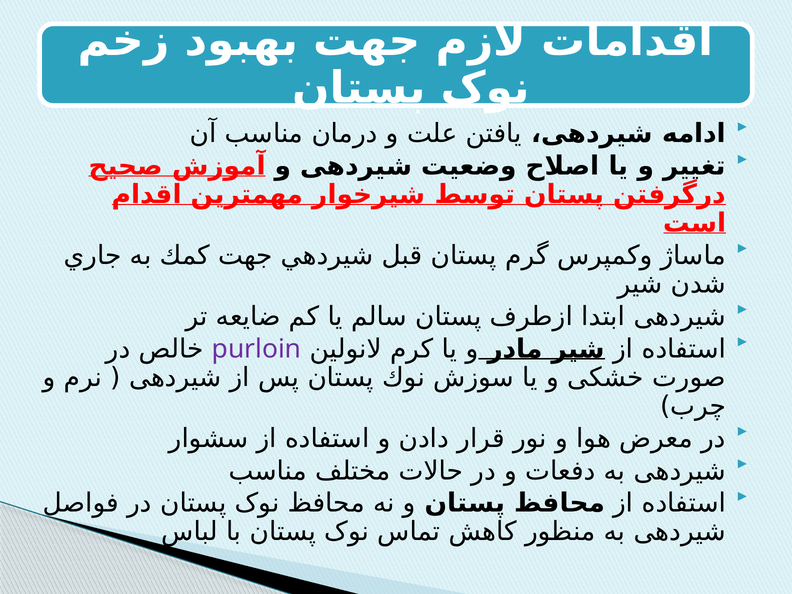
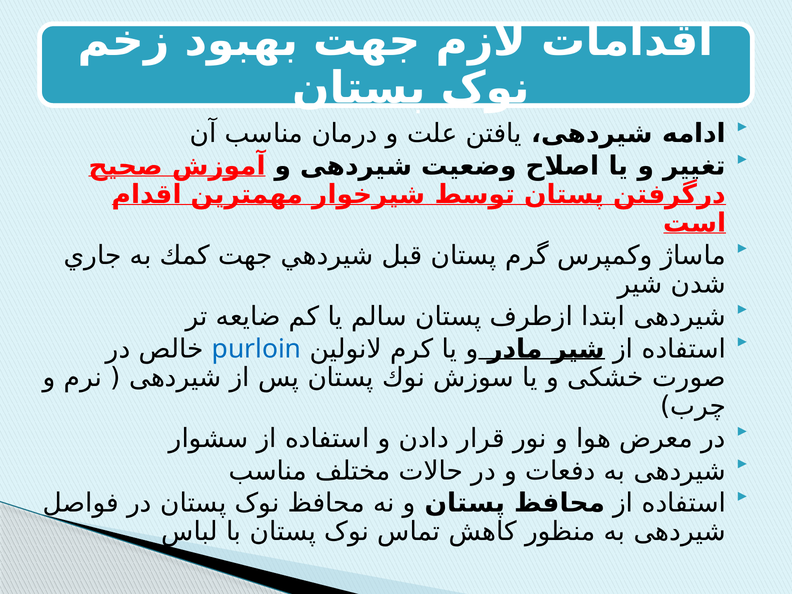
purloin colour: purple -> blue (256, 349)
